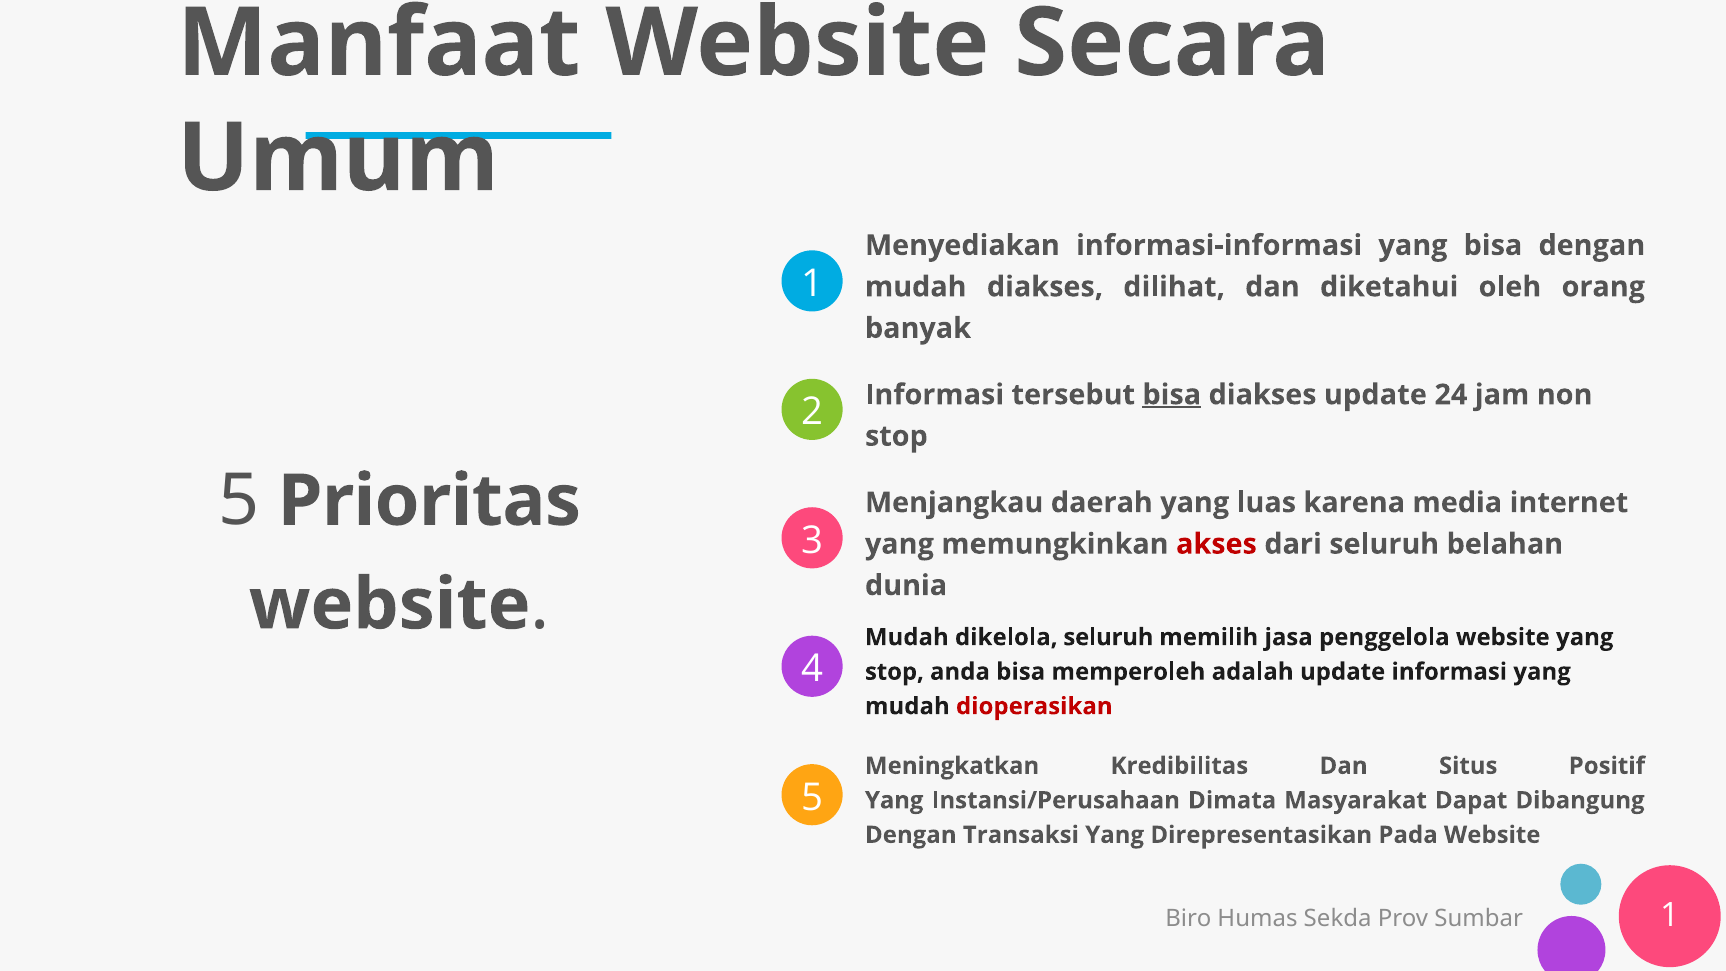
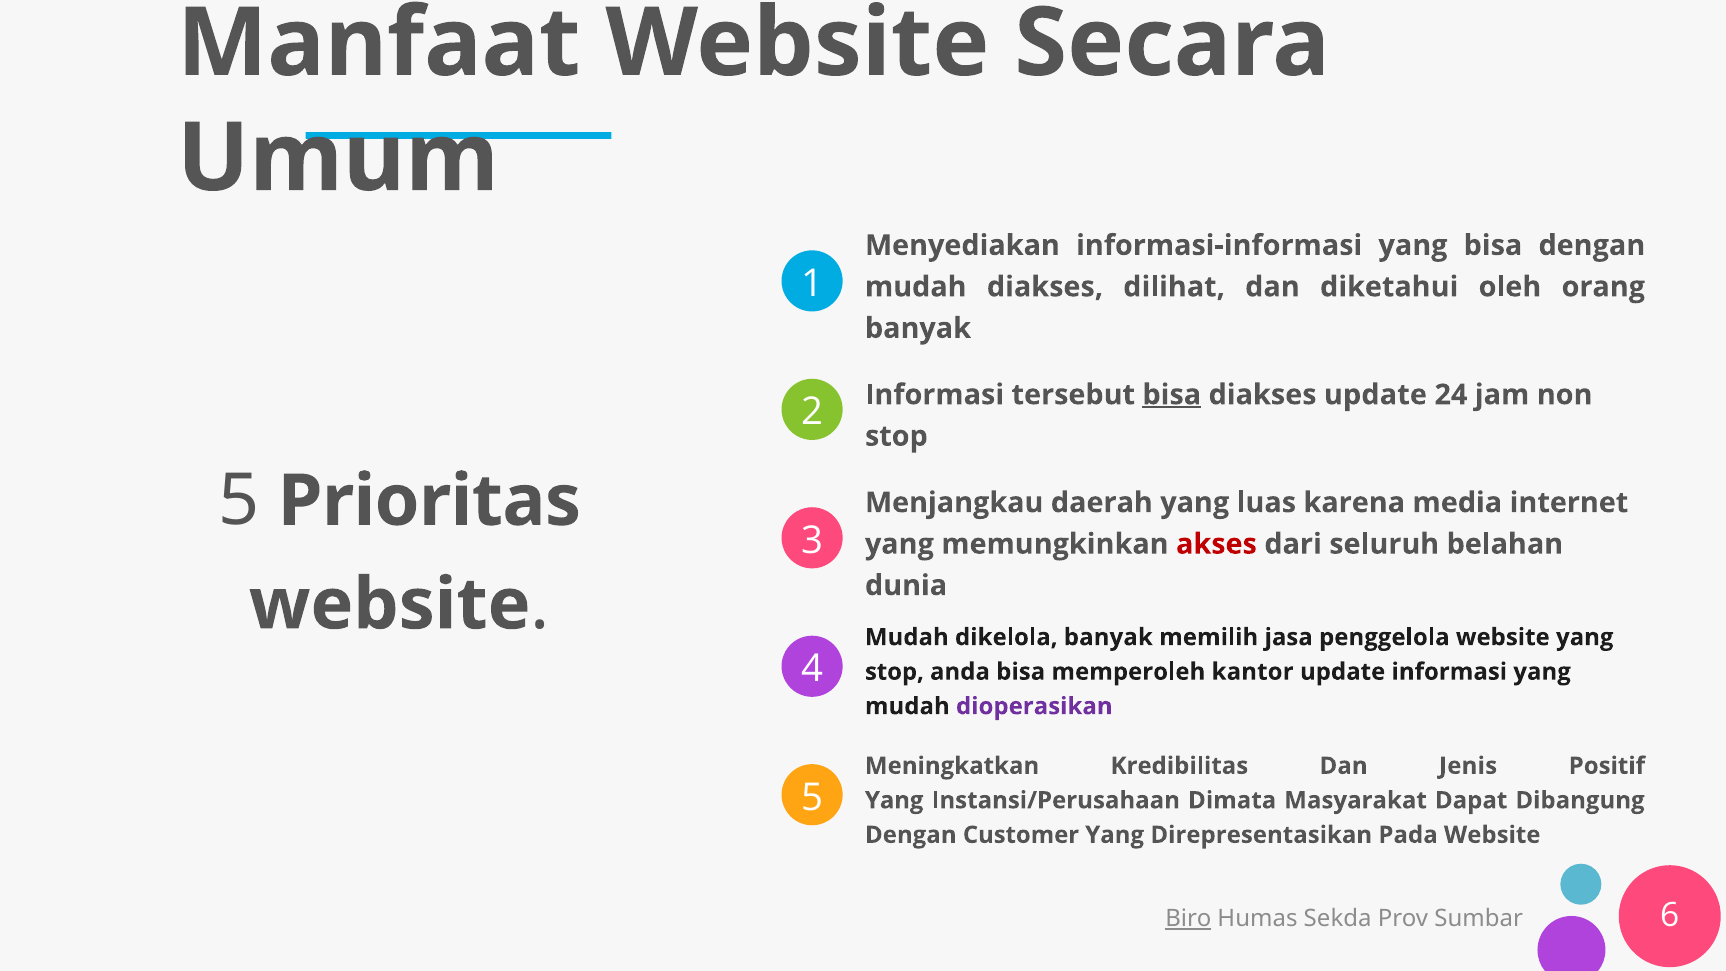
dikelola seluruh: seluruh -> banyak (1108, 637)
adalah: adalah -> kantor (1253, 672)
dioperasikan colour: red -> purple (1034, 706)
Situs: Situs -> Jenis (1468, 766)
Transaksi: Transaksi -> Customer (1021, 835)
Biro underline: none -> present (1188, 919)
Sumbar 1: 1 -> 6 (1670, 916)
